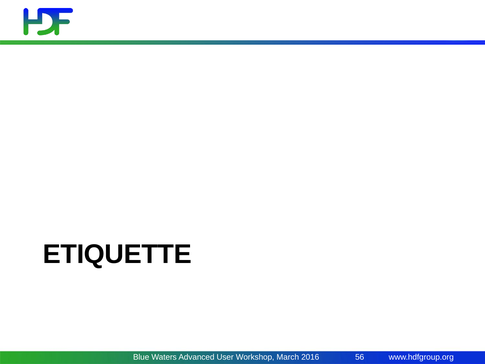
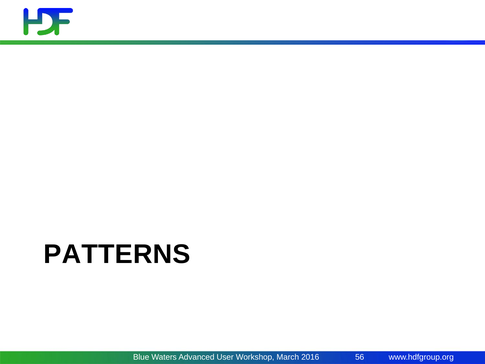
ETIQUETTE: ETIQUETTE -> PATTERNS (117, 254)
